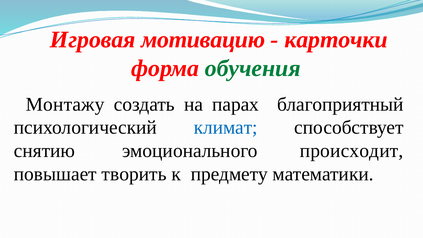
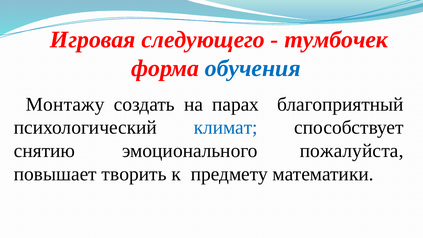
мотивацию: мотивацию -> следующего (203, 40)
карточки: карточки -> тумбочек (336, 40)
обучения colour: green -> blue (253, 68)
происходит: происходит -> пожалуйста (352, 151)
